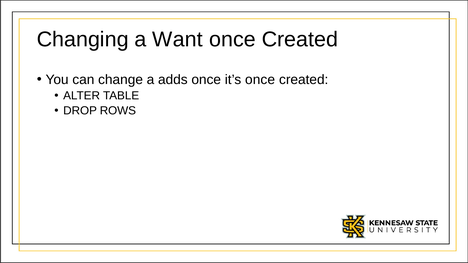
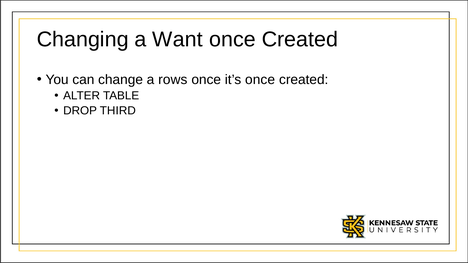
adds: adds -> rows (173, 80)
ROWS: ROWS -> THIRD (118, 111)
